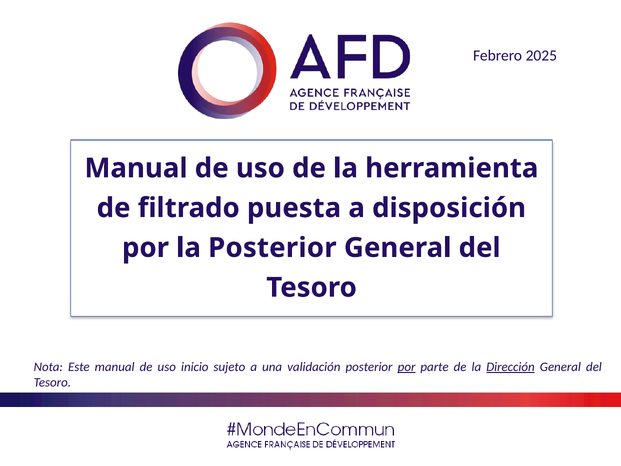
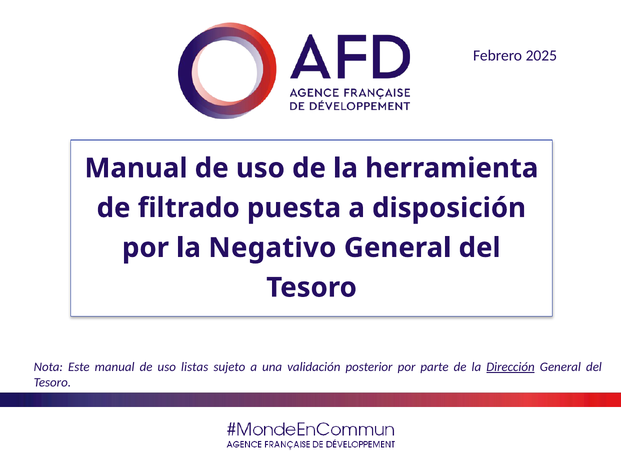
la Posterior: Posterior -> Negativo (272, 248)
inicio: inicio -> listas (195, 367)
por underline: present -> none (407, 367)
